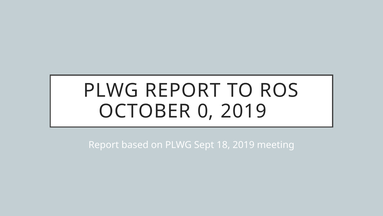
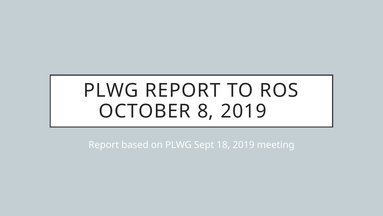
0: 0 -> 8 (205, 111)
